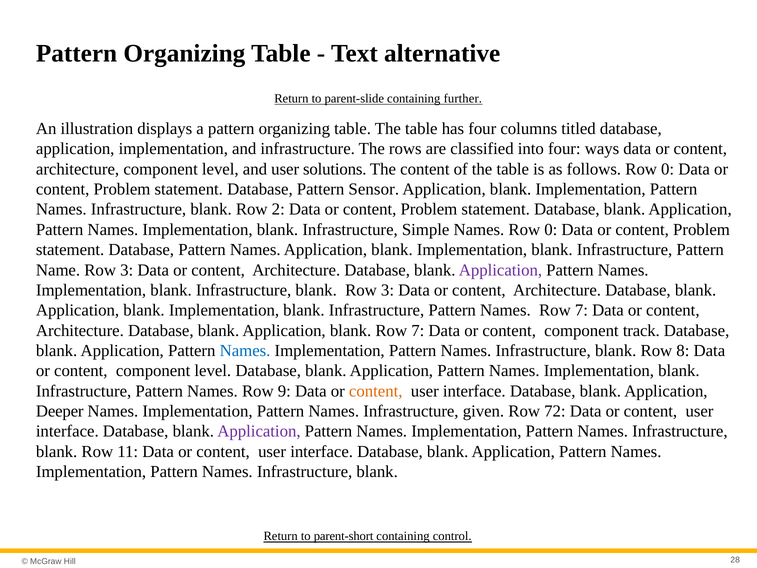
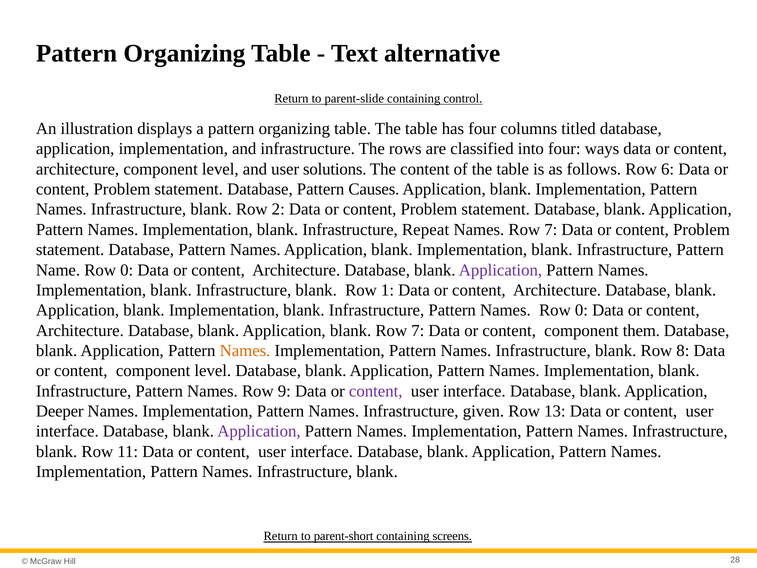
further: further -> control (463, 99)
follows Row 0: 0 -> 6 (668, 169)
Sensor: Sensor -> Causes (374, 189)
Simple: Simple -> Repeat (426, 229)
Names Row 0: 0 -> 7 (551, 229)
Name Row 3: 3 -> 0 (127, 270)
blank Row 3: 3 -> 1 (388, 290)
Names Row 7: 7 -> 0 (581, 310)
track: track -> them (641, 330)
Names colour: blue -> orange (245, 351)
content colour: orange -> purple (376, 391)
72: 72 -> 13 (555, 411)
control: control -> screens (452, 536)
